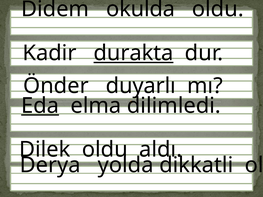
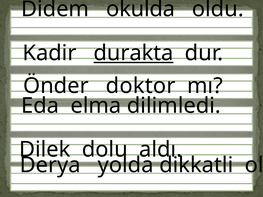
duyarlı: duyarlı -> doktor (141, 86)
Eda underline: present -> none (40, 106)
Dilek oldu: oldu -> dolu (105, 150)
